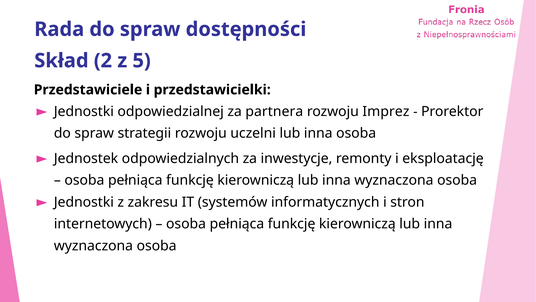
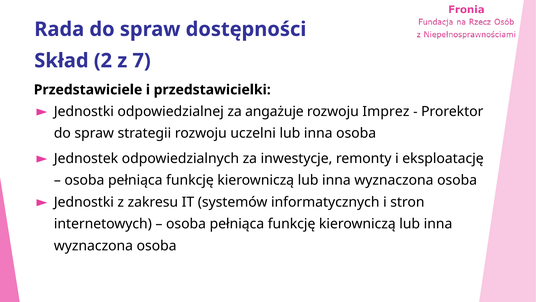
5: 5 -> 7 (142, 61)
partnera: partnera -> angażuje (274, 111)
